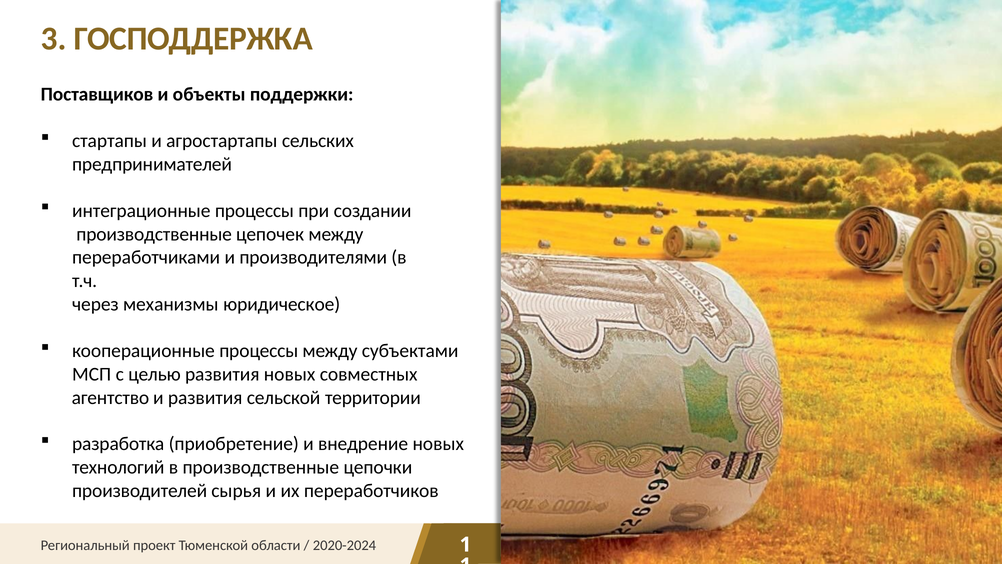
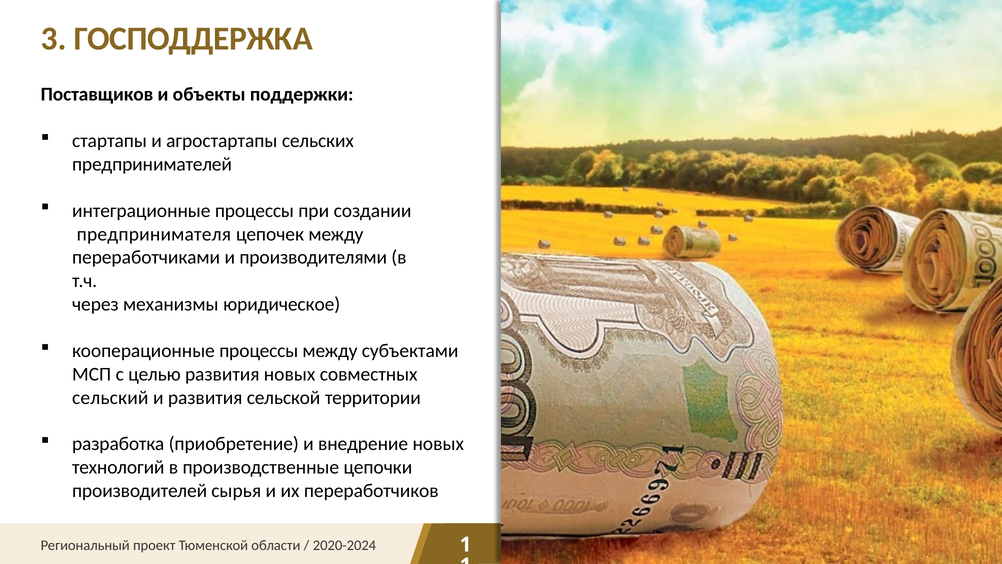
производственные: производственные -> предпринимателя (154, 234)
агентство: агентство -> сельский (110, 397)
